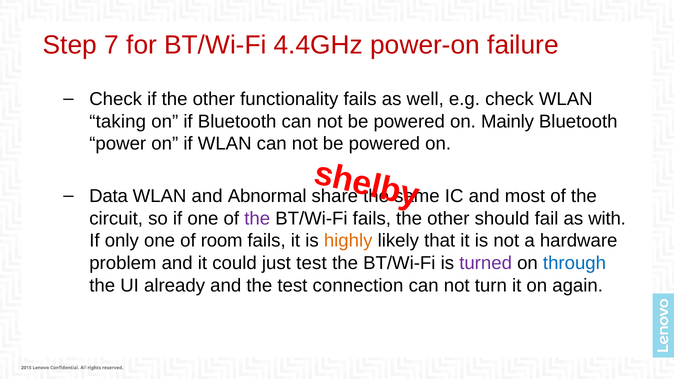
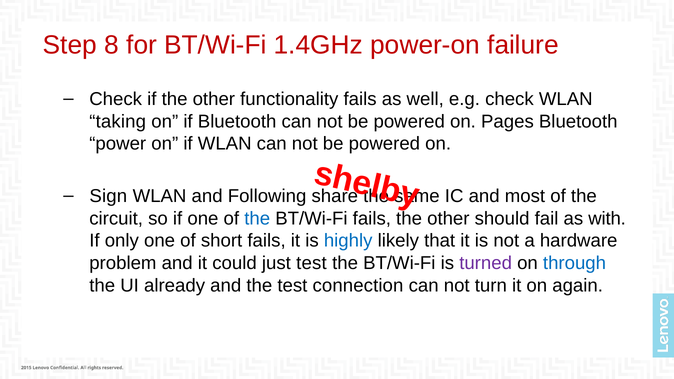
7: 7 -> 8 (112, 45)
4.4GHz: 4.4GHz -> 1.4GHz (318, 45)
Mainly: Mainly -> Pages (507, 121)
Data: Data -> Sign (108, 196)
Abnormal: Abnormal -> Following (267, 196)
the colour: purple -> blue (257, 219)
room: room -> short (222, 241)
highly colour: orange -> blue (348, 241)
